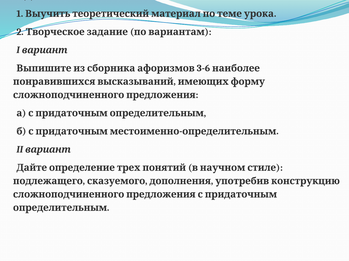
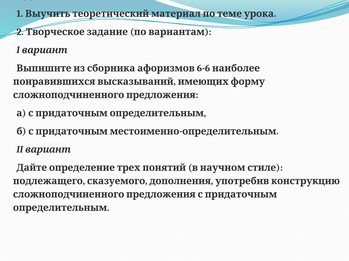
3-6: 3-6 -> 6-6 (203, 68)
